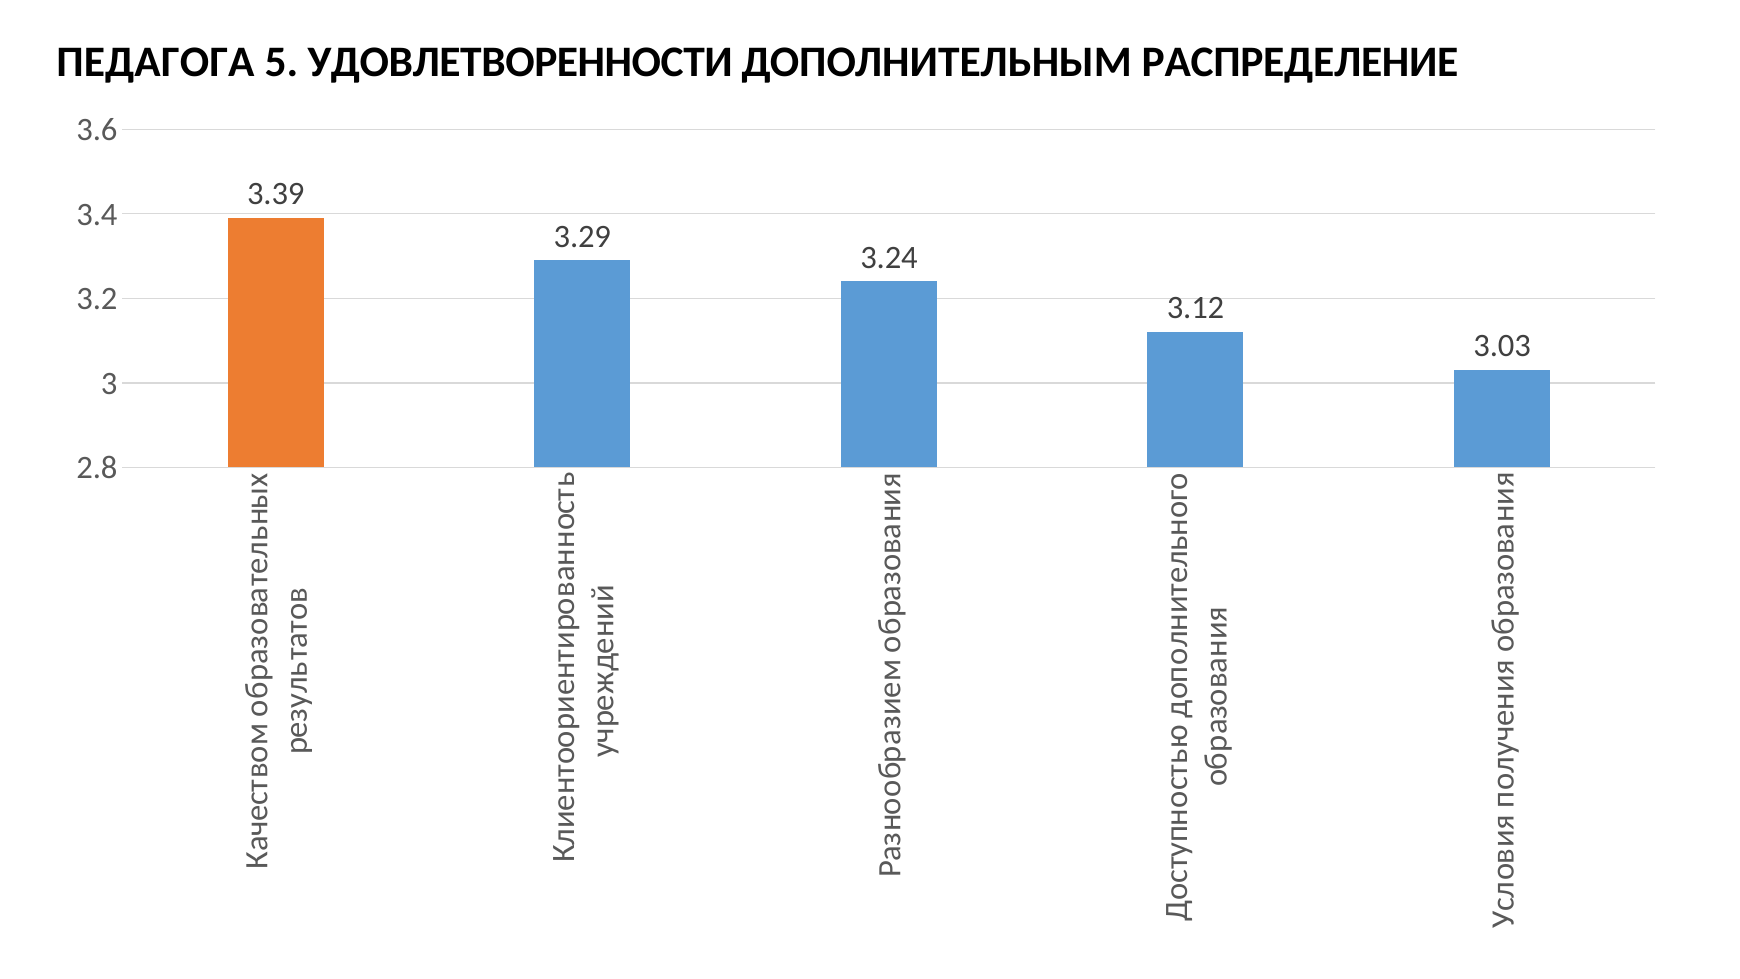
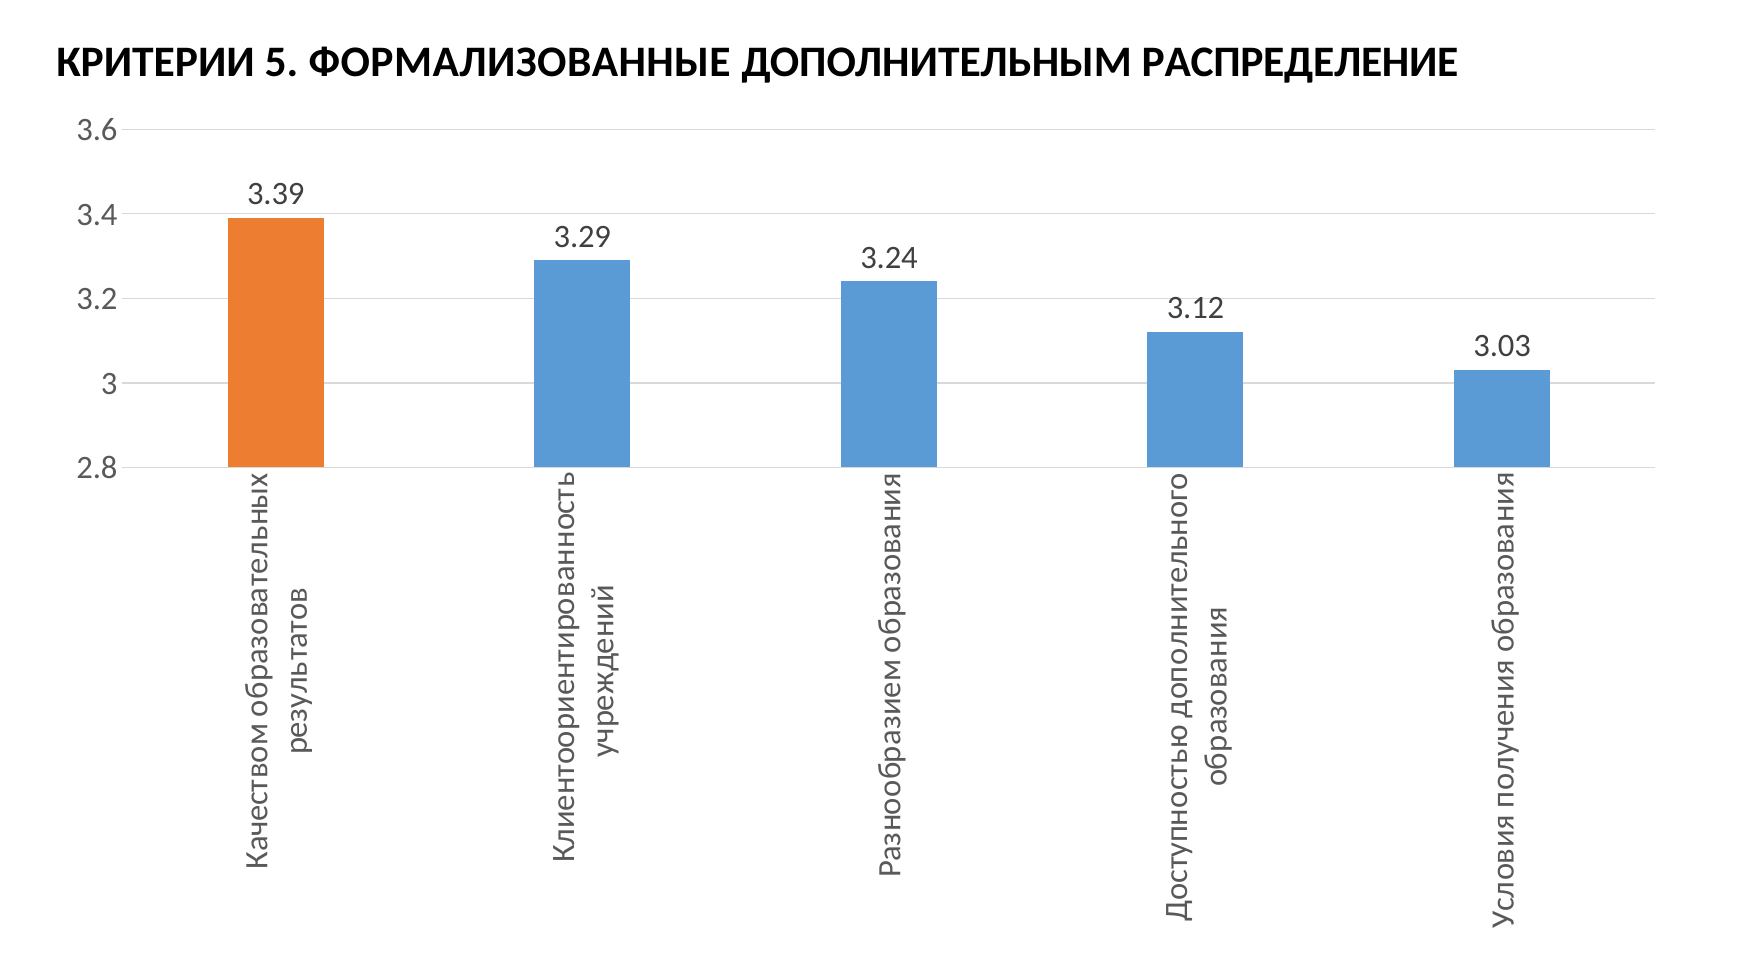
ПЕДАГОГА: ПЕДАГОГА -> КРИТЕРИИ (155, 62)
УДОВЛЕТВОРЕННОСТИ: УДОВЛЕТВОРЕННОСТИ -> ФОРМАЛИЗОВАННЫЕ (520, 62)
